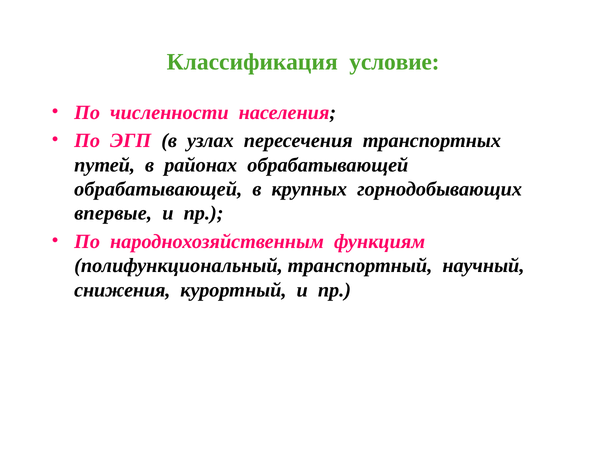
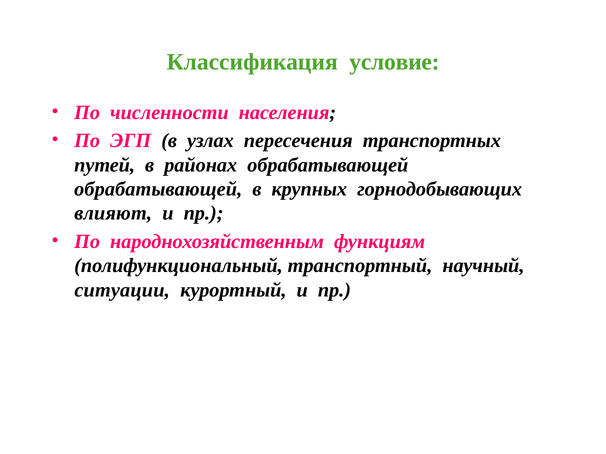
впервые: впервые -> влияют (113, 214)
снижения: снижения -> ситуации (122, 290)
